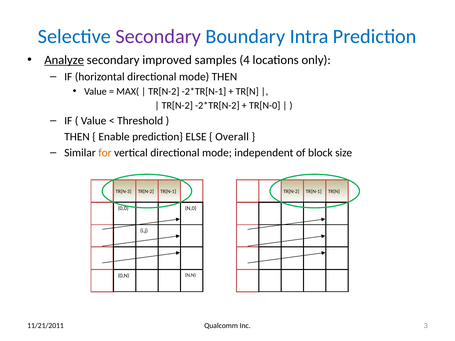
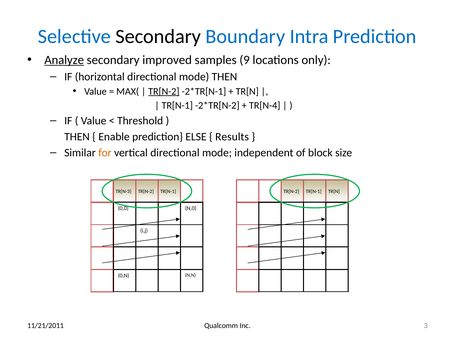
Secondary colour: purple -> black (158, 37)
4: 4 -> 9 (245, 60)
TR[N-2 underline: none -> present (164, 91)
TR[N-2: TR[N-2 -> TR[N-1 (177, 106)
TR[N-0: TR[N-0 -> TR[N-4 (265, 106)
Overall: Overall -> Results (232, 137)
